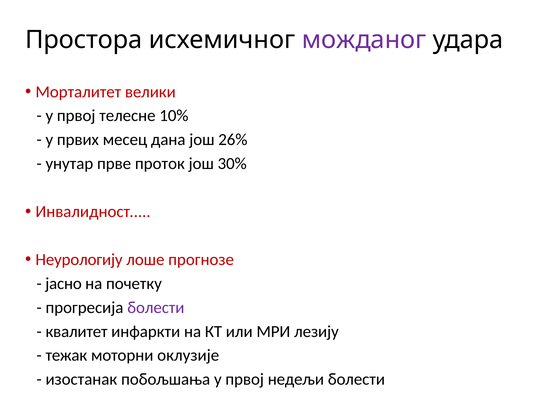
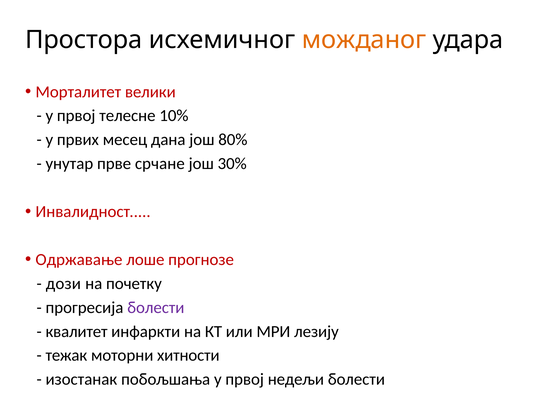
можданог colour: purple -> orange (364, 40)
26%: 26% -> 80% (233, 140)
проток: проток -> срчане (160, 164)
Неурологију: Неурологију -> Одржавање (79, 260)
јасно: јасно -> дози (63, 284)
оклузије: оклузије -> хитности (188, 356)
